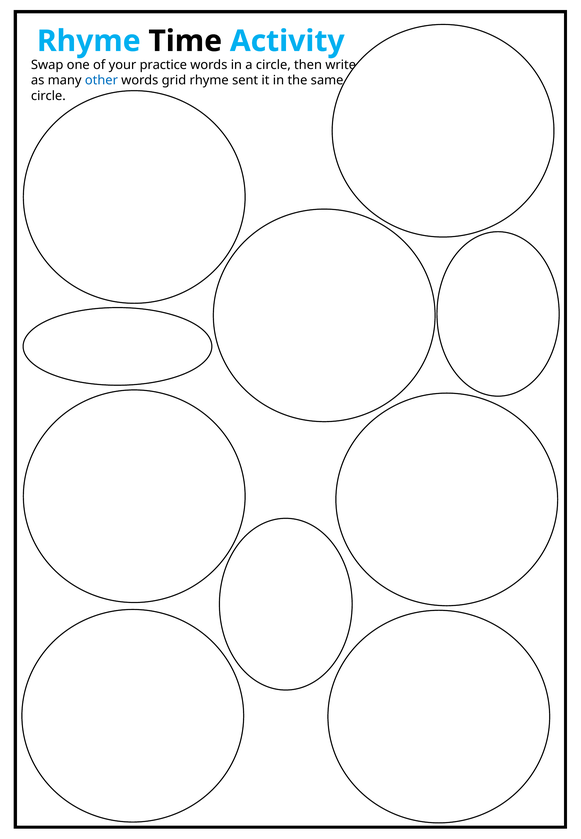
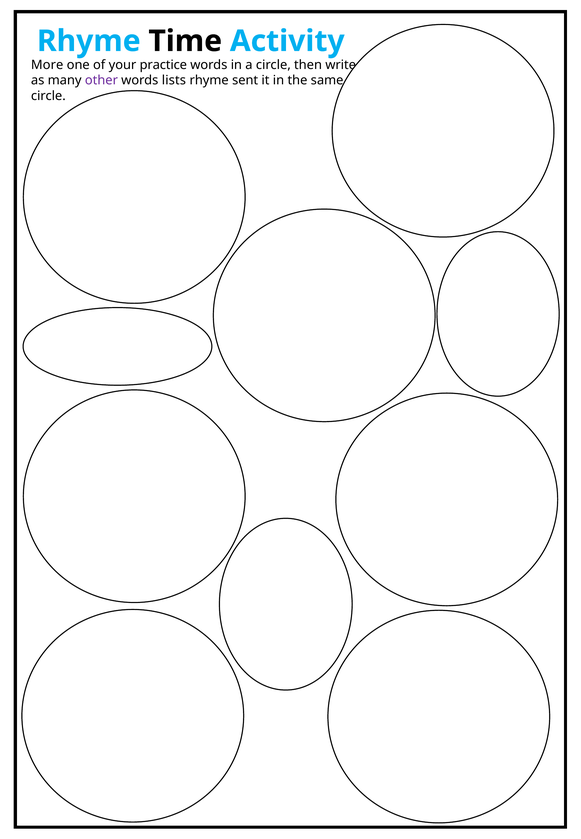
Swap: Swap -> More (47, 65)
other colour: blue -> purple (101, 80)
grid: grid -> lists (174, 80)
